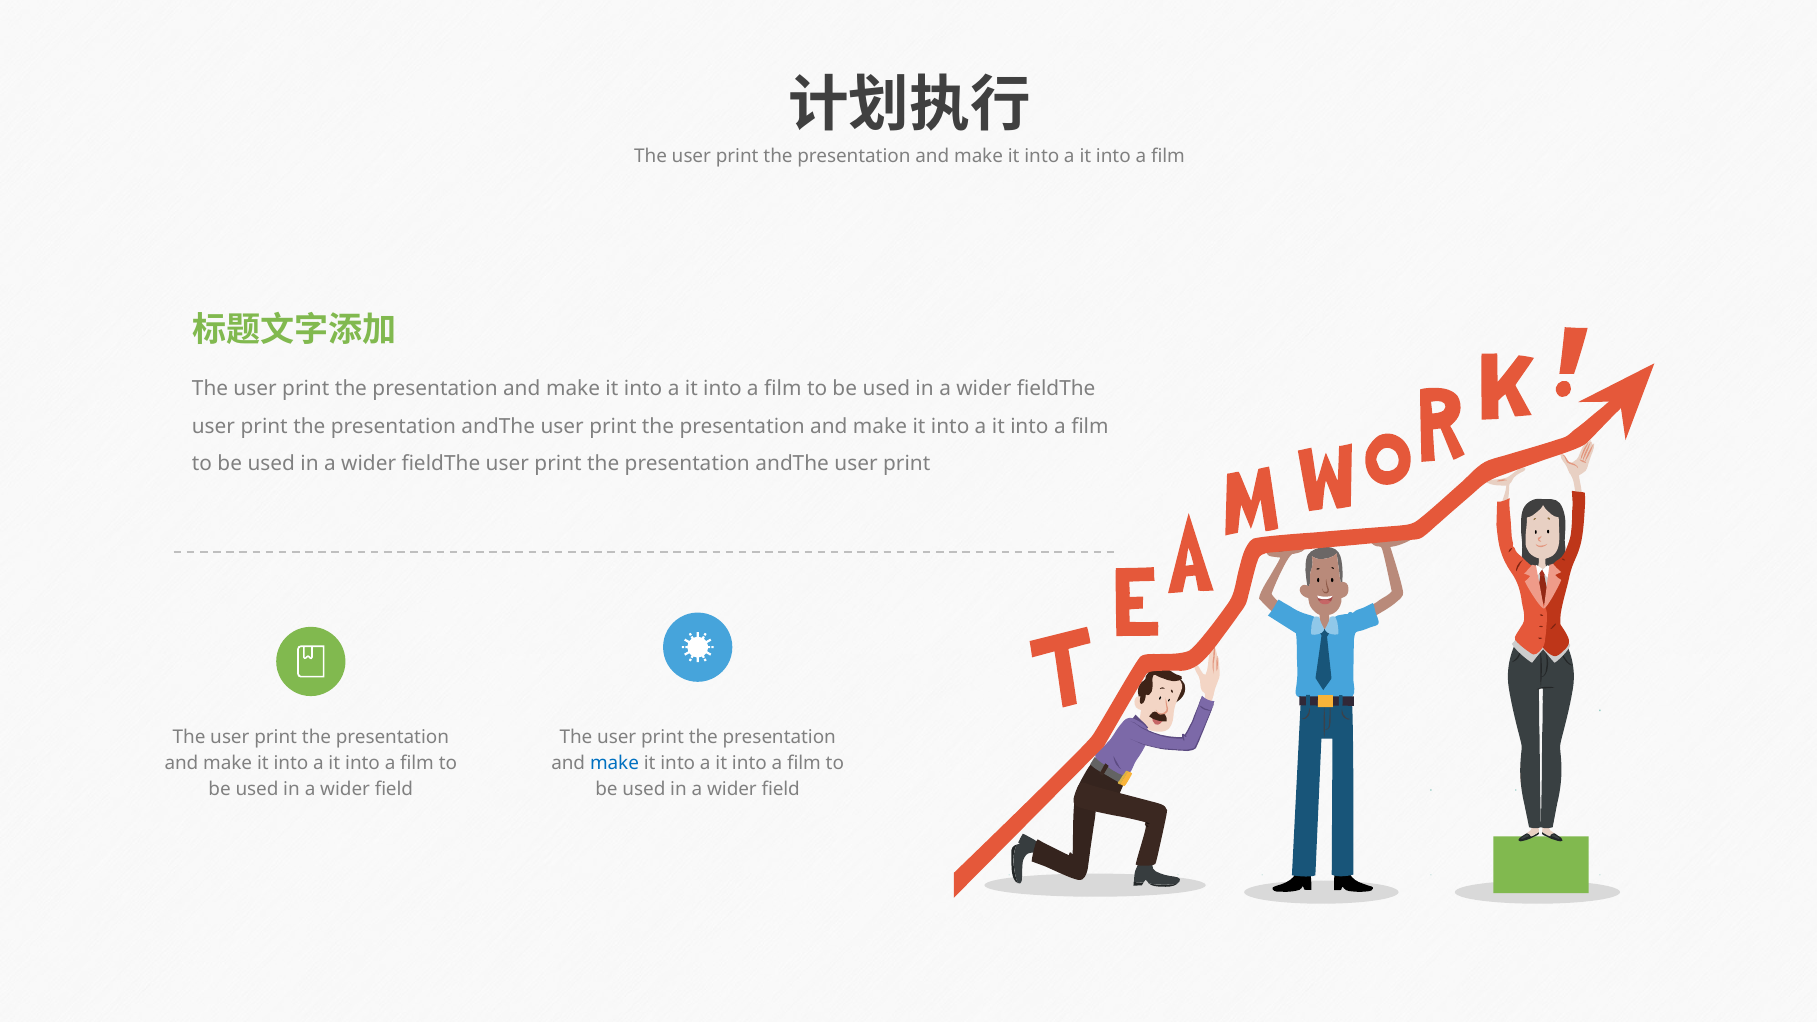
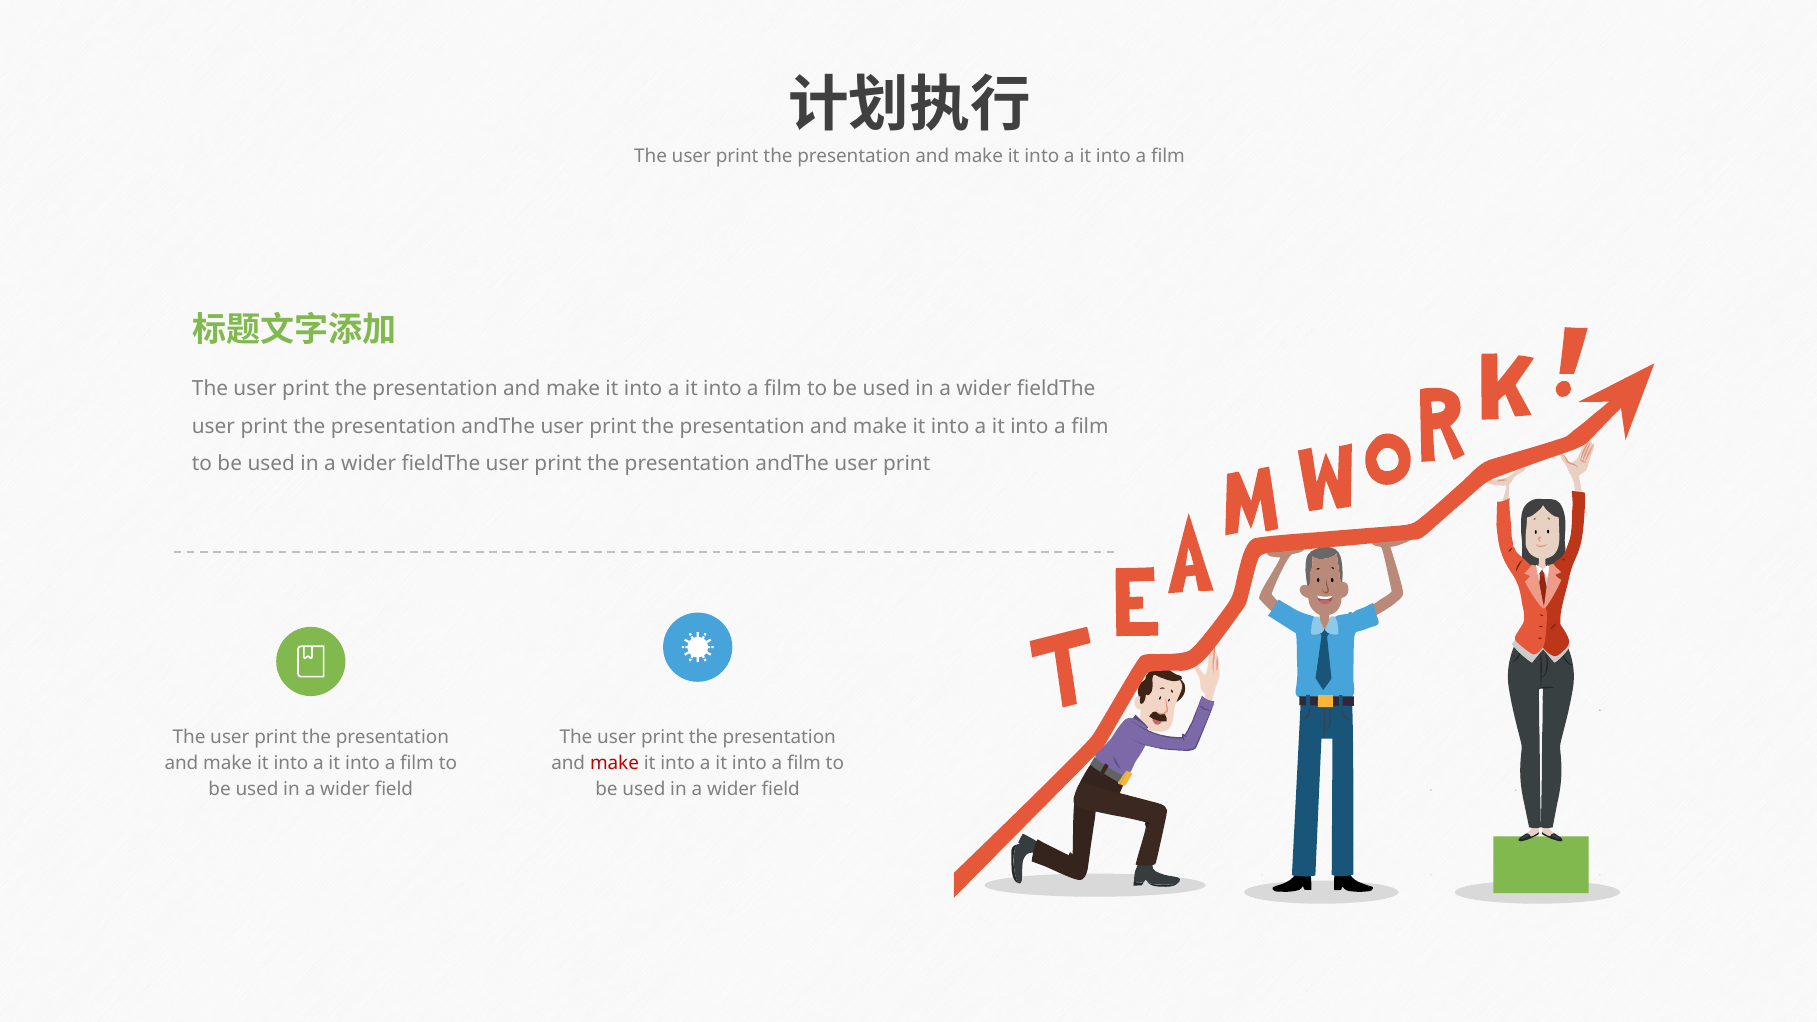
make colour: blue -> red (615, 763)
